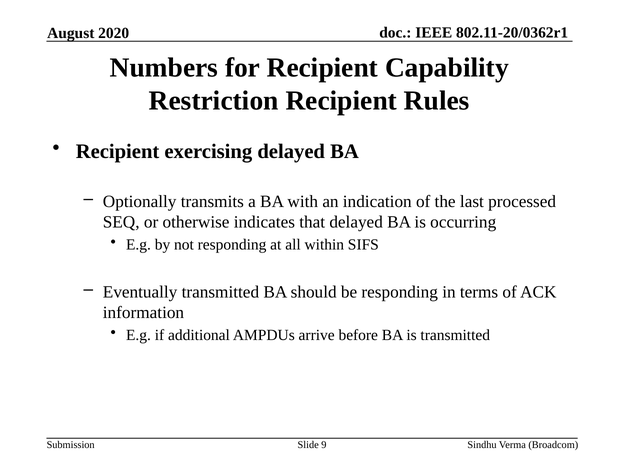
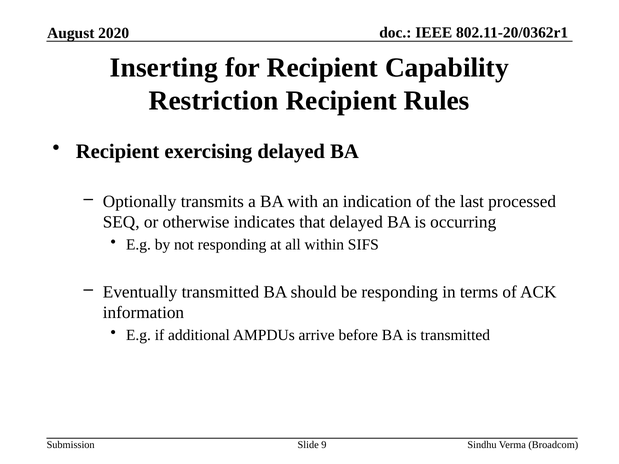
Numbers: Numbers -> Inserting (164, 68)
